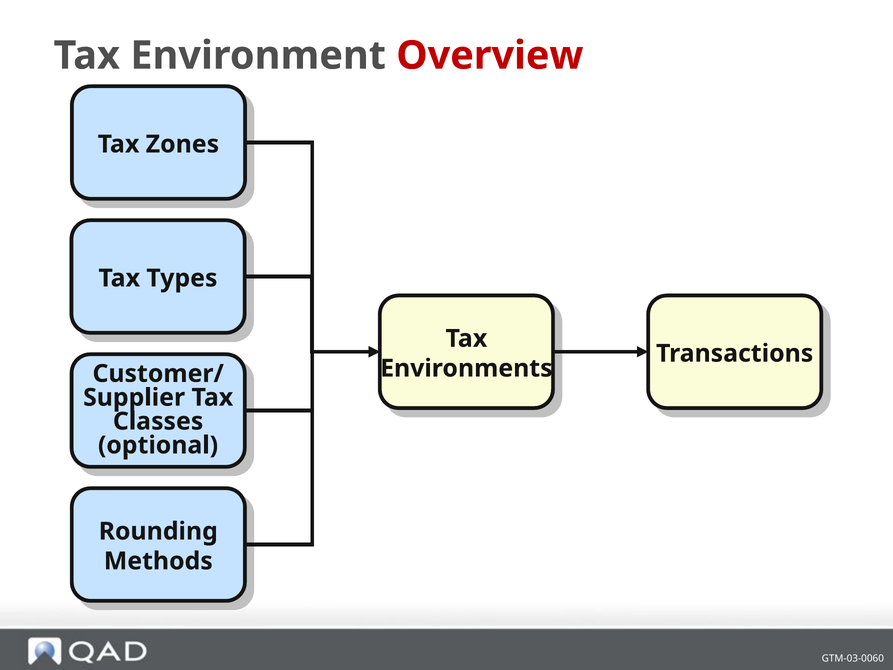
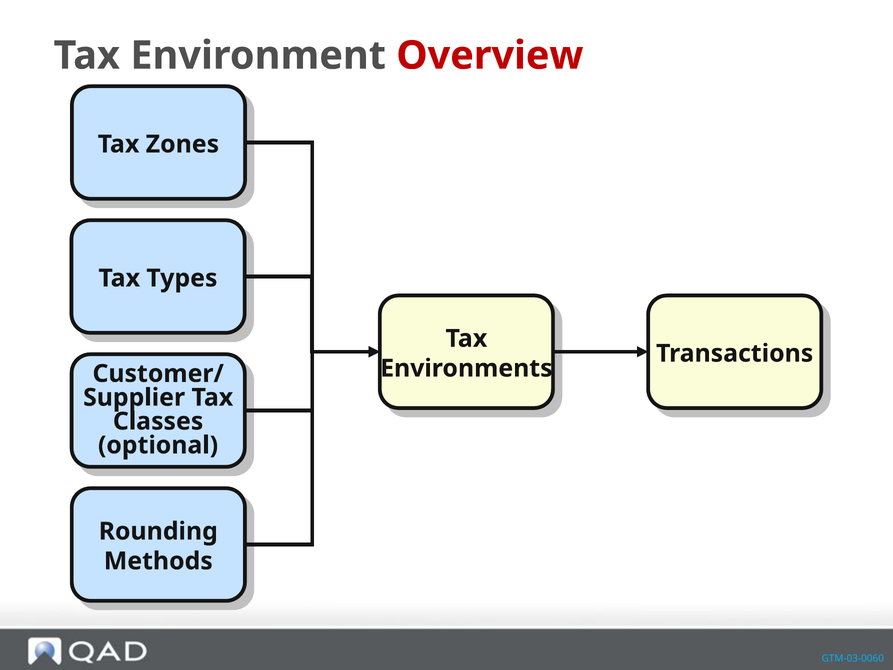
GTM-03-0060 colour: white -> light blue (853, 658)
